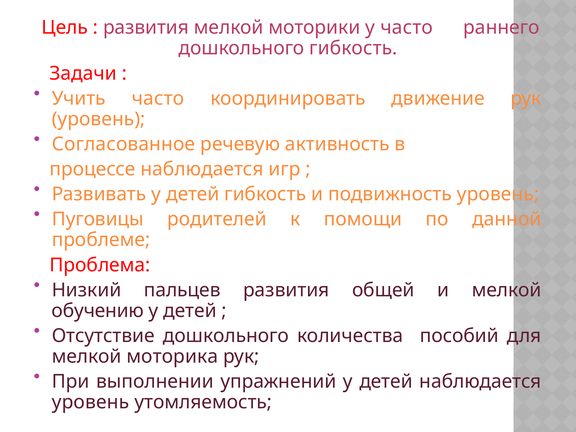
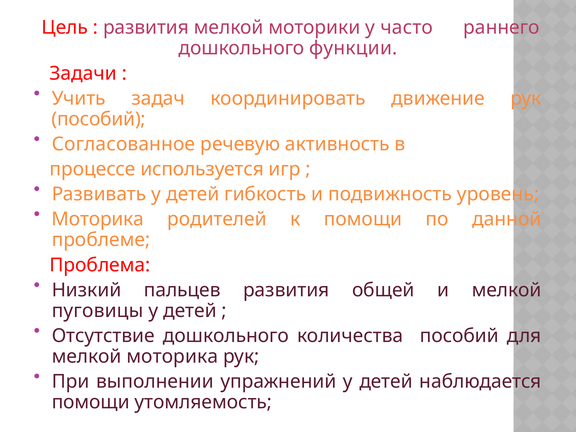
дошкольного гибкость: гибкость -> функции (353, 48)
Учить часто: часто -> задач (158, 98)
уровень: уровень -> пособий (99, 119)
процессе наблюдается: наблюдается -> используется (202, 169)
Пуговицы: Пуговицы -> Моторика (98, 219)
обучению: обучению -> пуговицы (98, 311)
уровень: уровень -> помощи (91, 402)
